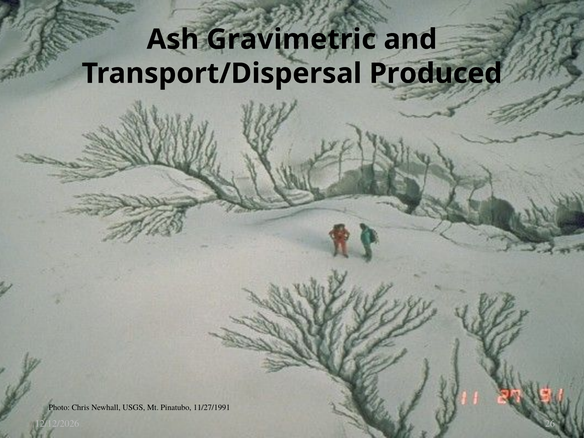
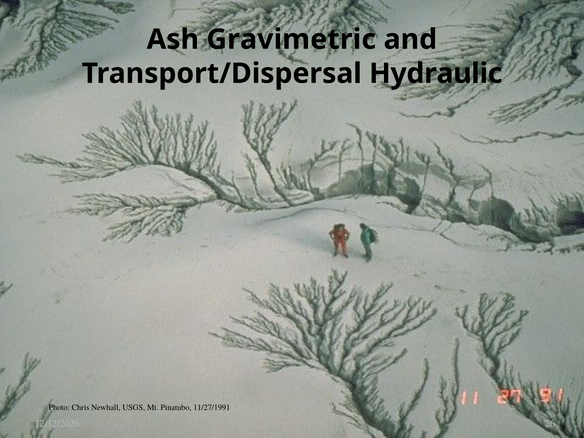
Produced: Produced -> Hydraulic (436, 73)
